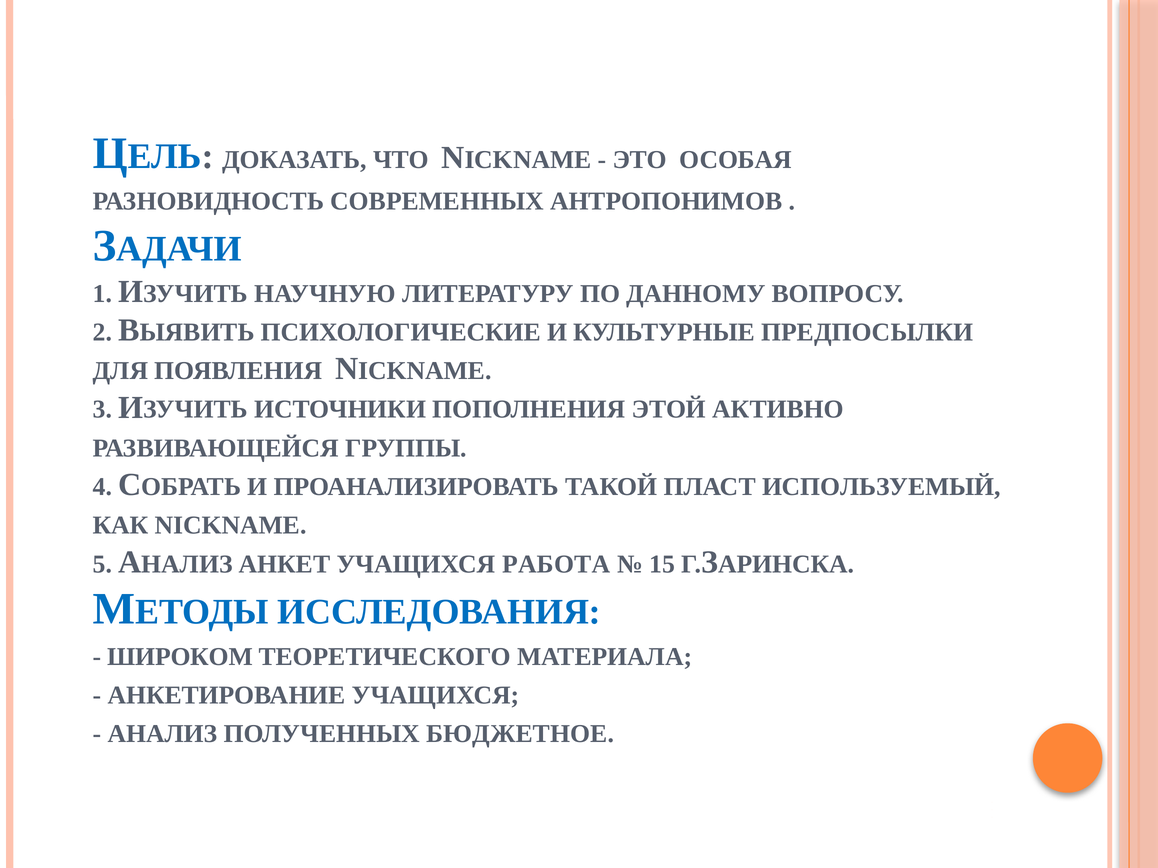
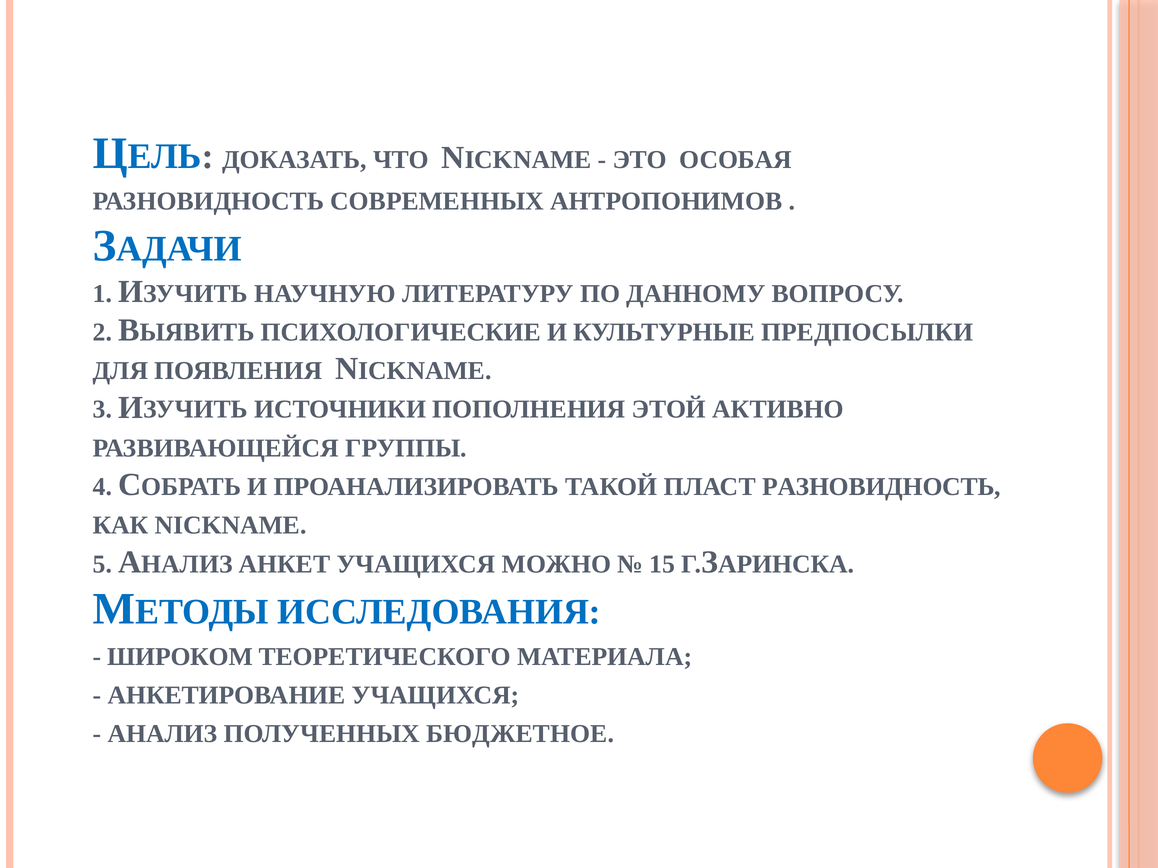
ПЛАСТ ИСПОЛЬЗУЕМЫЙ: ИСПОЛЬЗУЕМЫЙ -> РАЗНОВИДНОСТЬ (881, 487)
РАБОТА: РАБОТА -> МОЖНО (556, 564)
